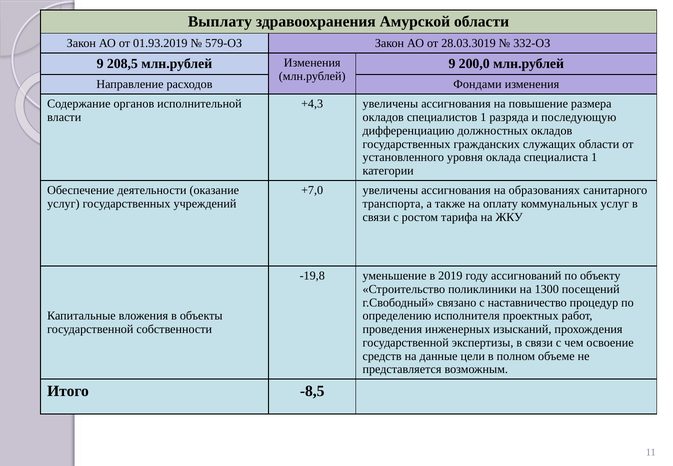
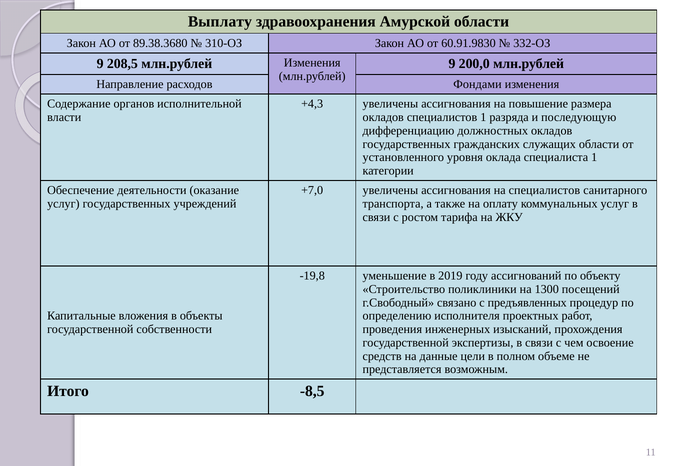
01.93.2019: 01.93.2019 -> 89.38.3680 (160, 43)
579-ОЗ: 579-ОЗ -> 310-ОЗ (224, 43)
28.03.3019: 28.03.3019 -> 60.91.9830 (468, 43)
на образованиях: образованиях -> специалистов (544, 190)
наставничество: наставничество -> предъявленных (527, 303)
